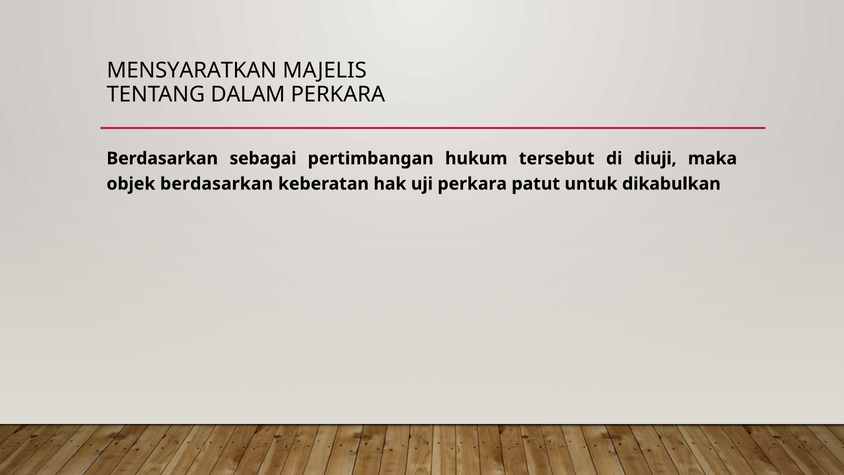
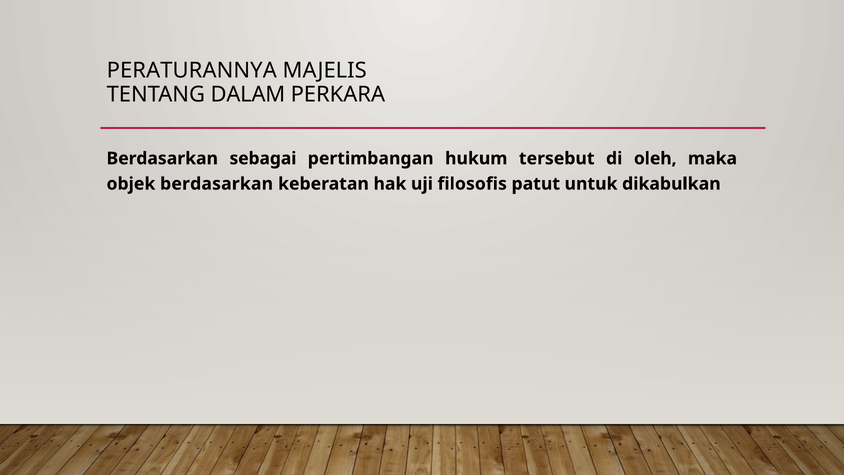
MENSYARATKAN: MENSYARATKAN -> PERATURANNYA (192, 71)
diuji: diuji -> oleh (655, 158)
uji perkara: perkara -> filosofis (472, 184)
